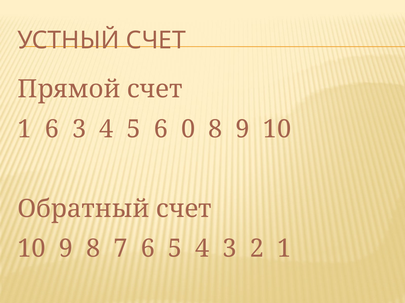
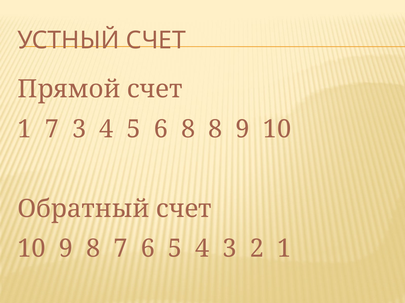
1 6: 6 -> 7 (52, 129)
6 0: 0 -> 8 (188, 129)
